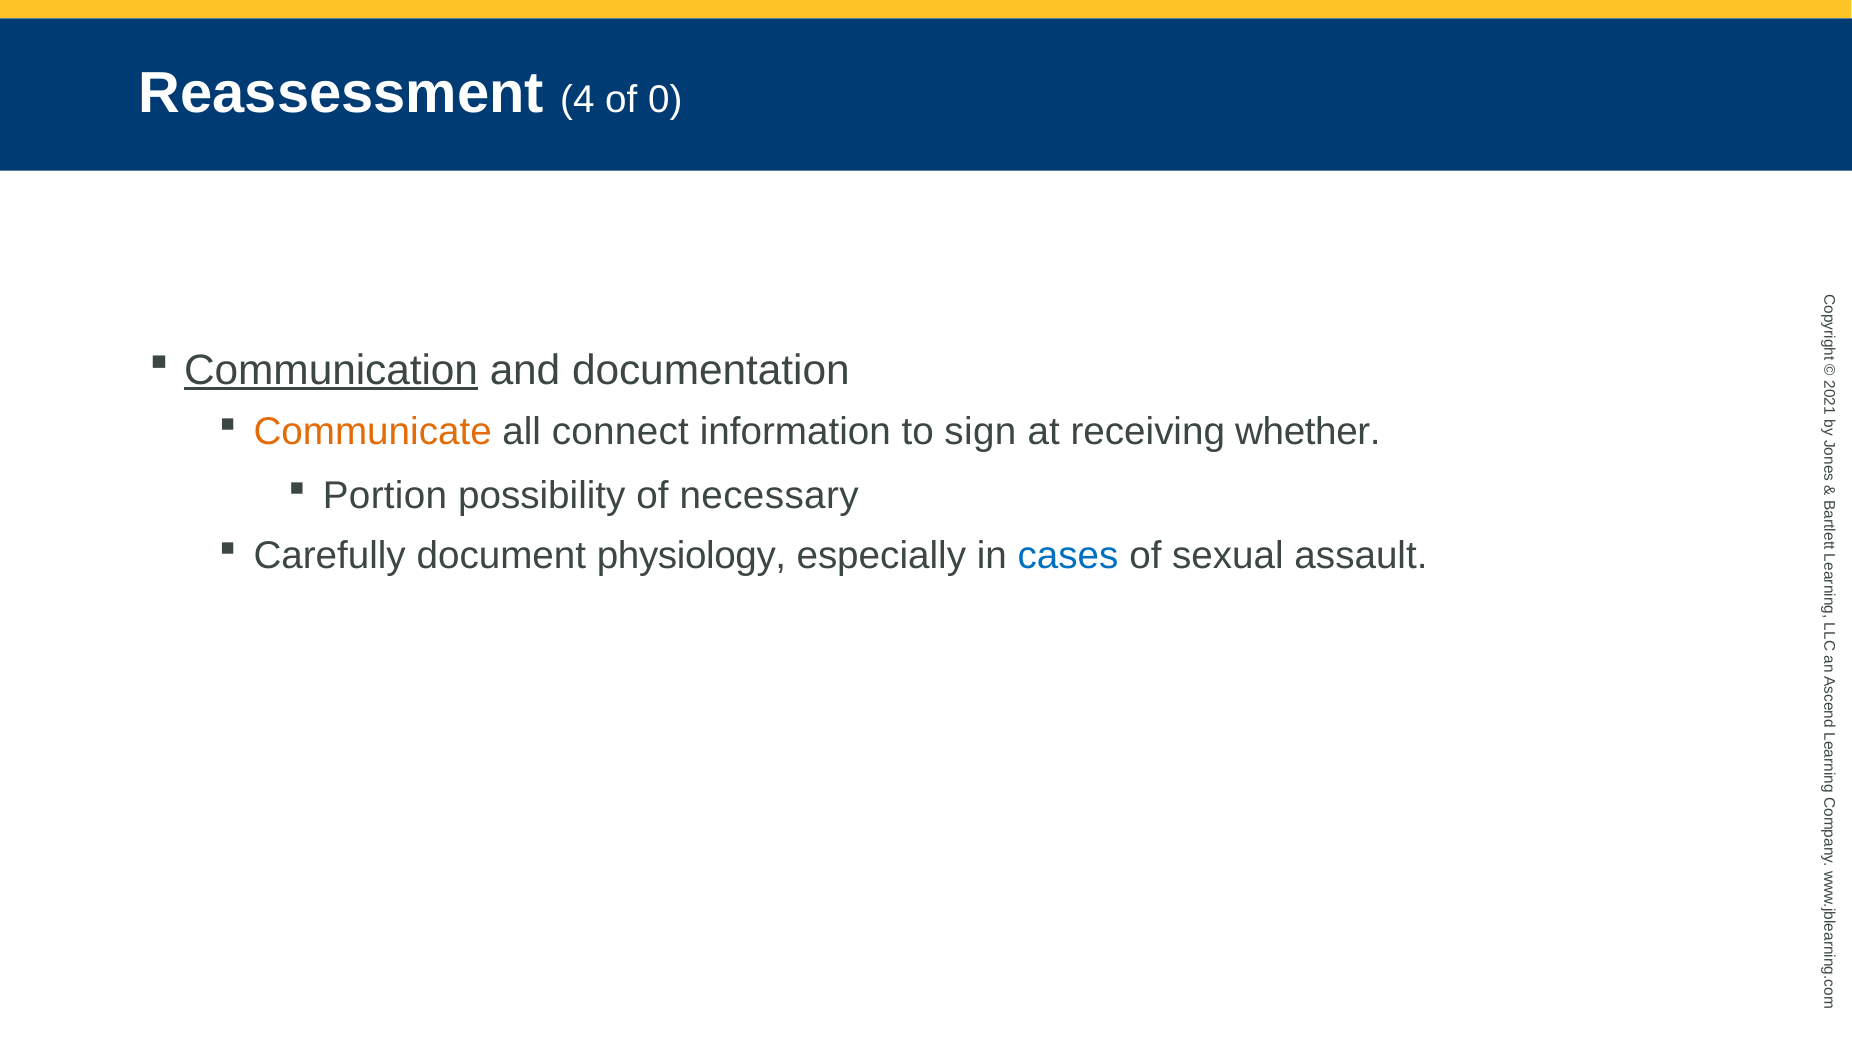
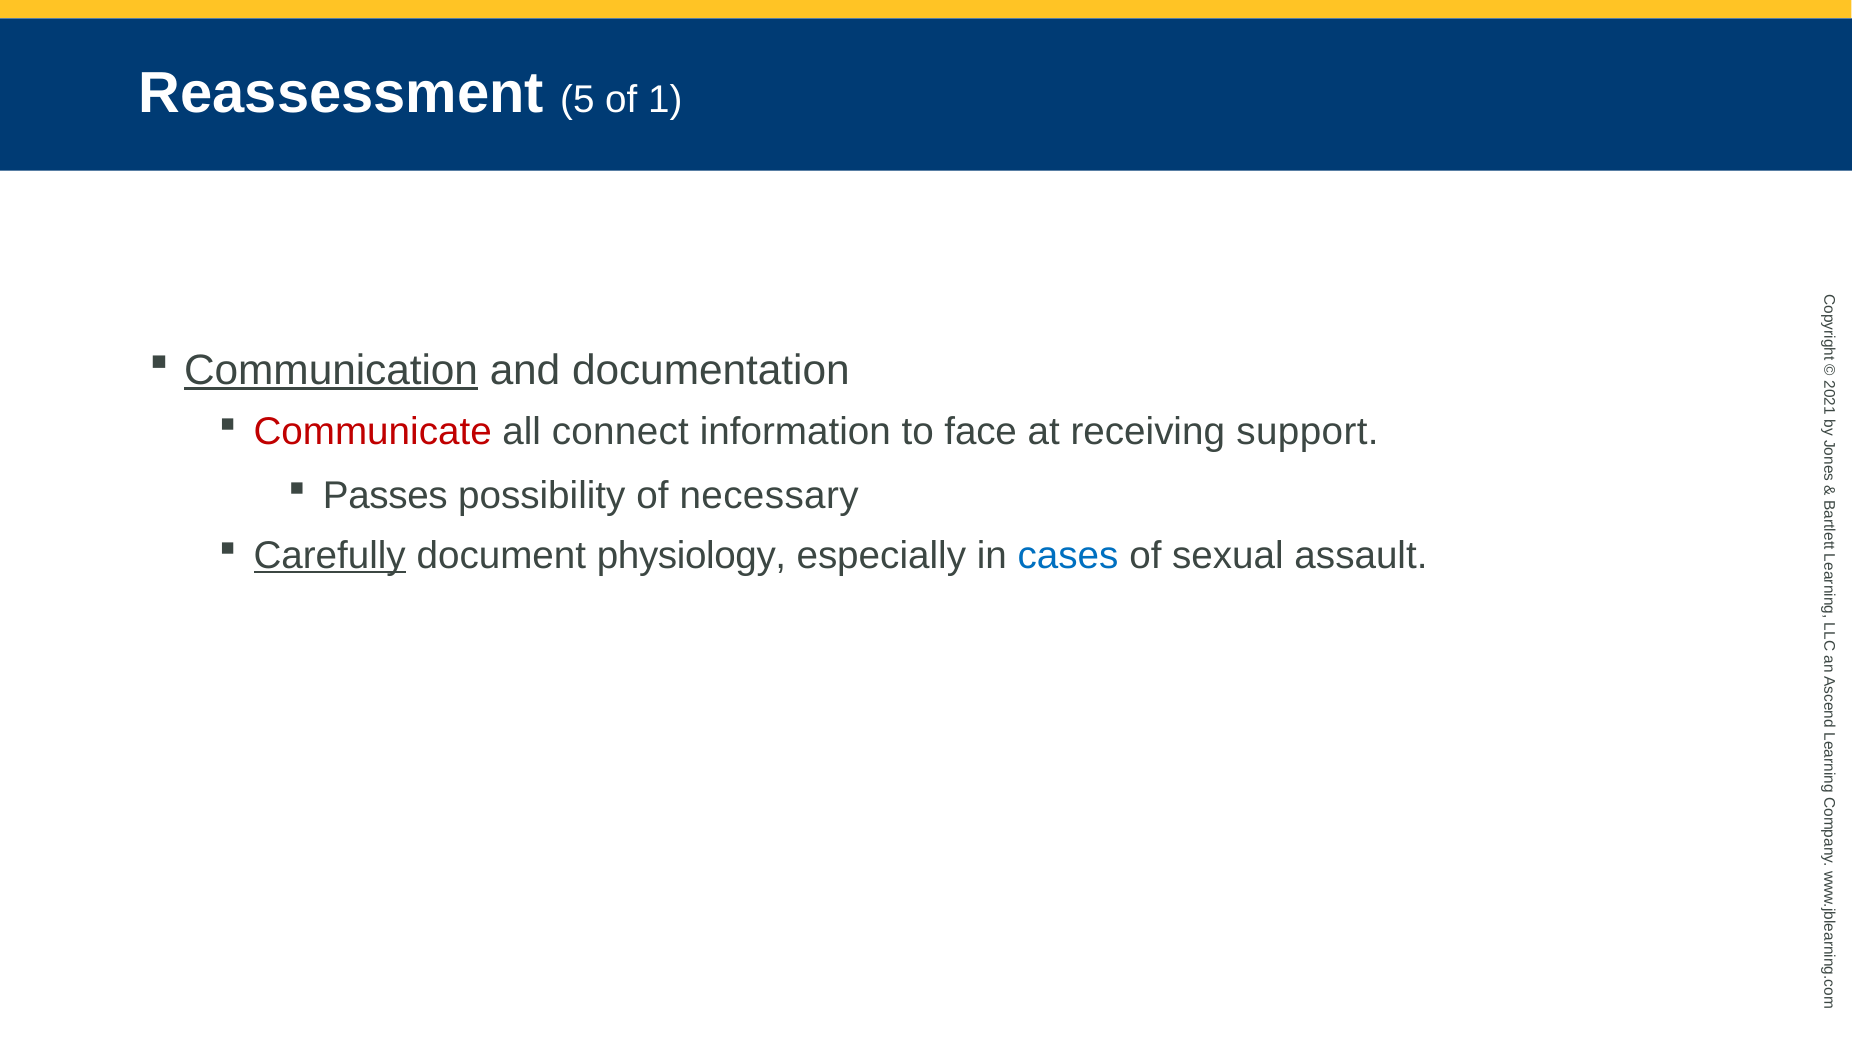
4: 4 -> 5 (577, 99)
of 0: 0 -> 1 (665, 99)
Communicate colour: orange -> red (373, 432)
sign: sign -> face (981, 432)
whether: whether -> support (1307, 432)
Portion: Portion -> Passes (385, 496)
Carefully underline: none -> present (330, 555)
